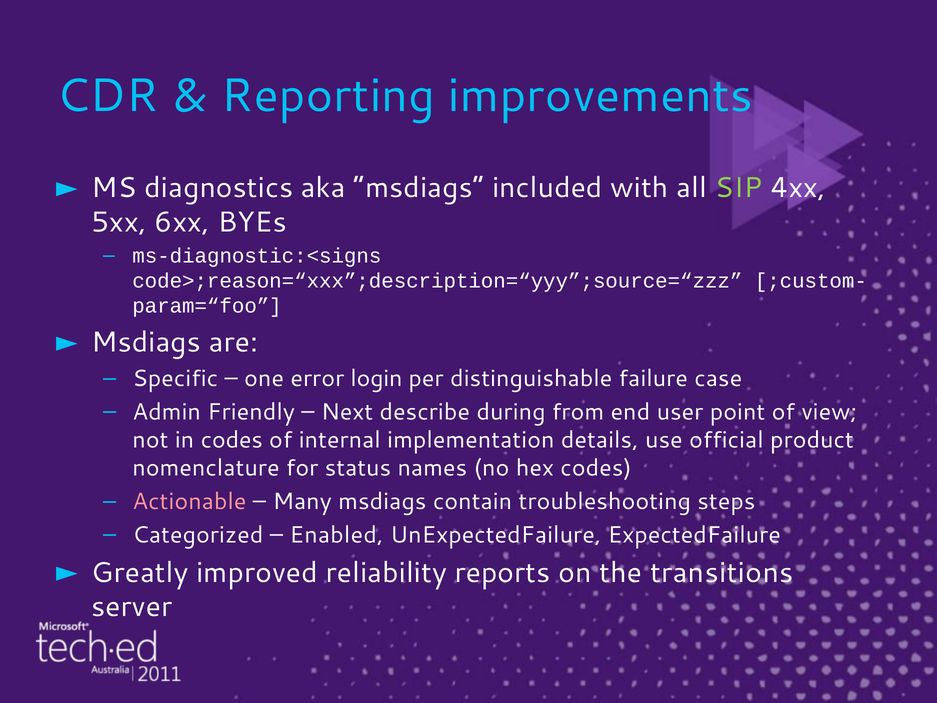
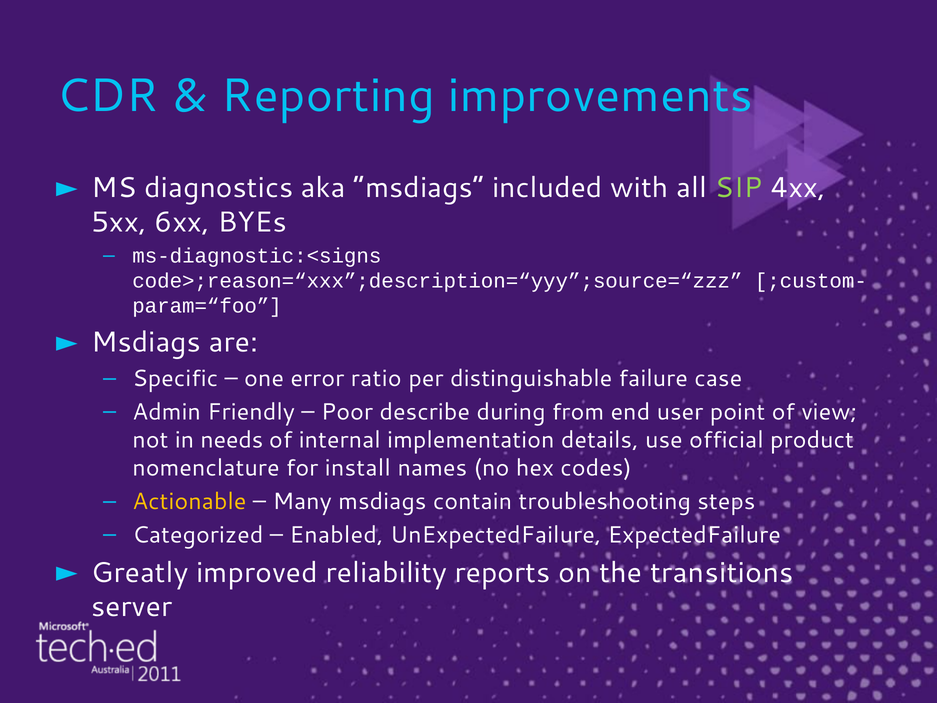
login: login -> ratio (376, 378)
Next: Next -> Poor (347, 412)
in codes: codes -> needs (232, 440)
status: status -> install (358, 468)
Actionable colour: pink -> yellow (189, 501)
